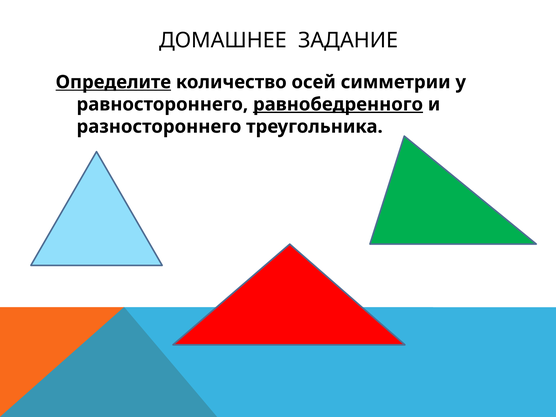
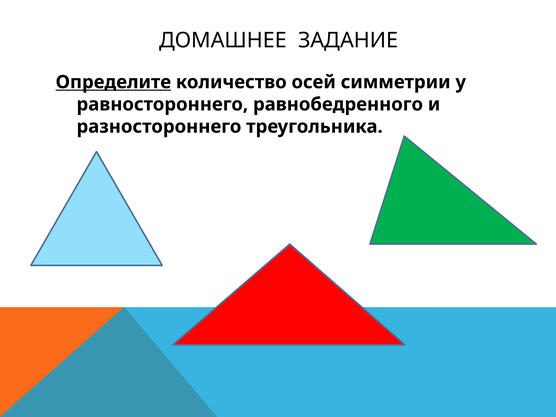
равнобедренного underline: present -> none (338, 104)
